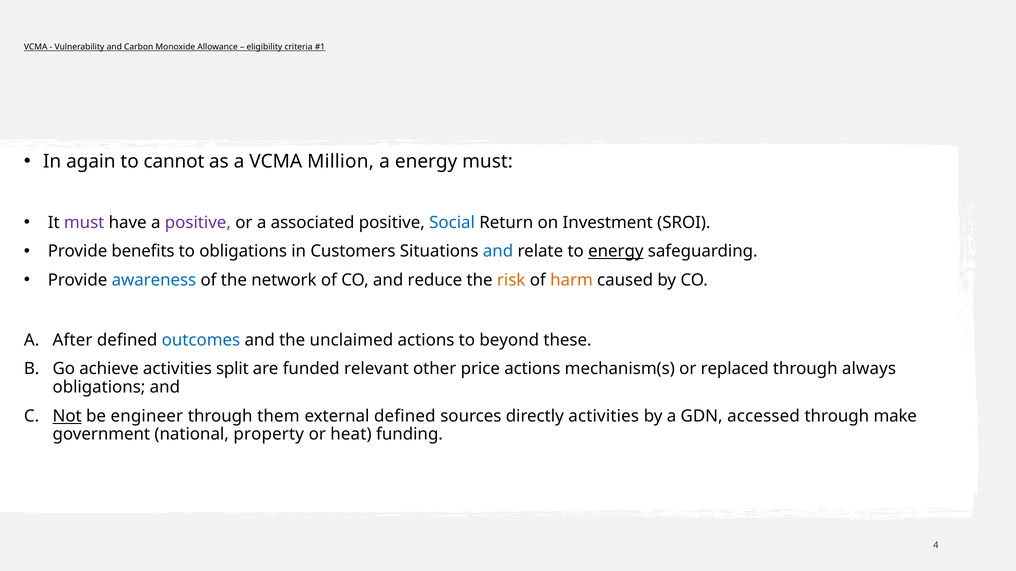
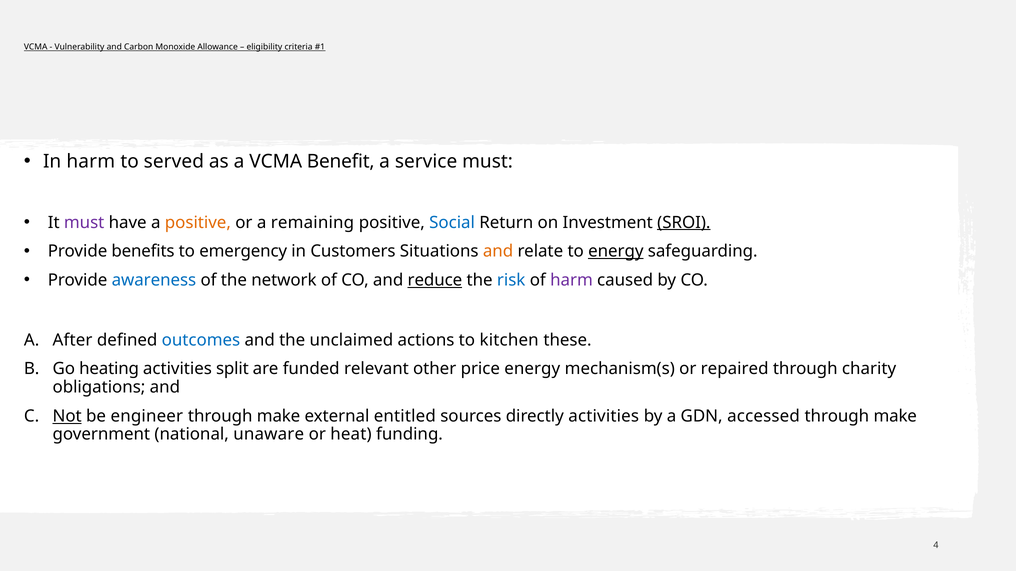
In again: again -> harm (91, 162)
cannot: cannot -> served (174, 162)
Million: Million -> Benefit (341, 162)
a energy: energy -> service (426, 162)
positive colour: purple -> orange (198, 223)
associated: associated -> remaining (312, 223)
SROI underline: none -> present (684, 223)
to obligations: obligations -> emergency (243, 252)
and colour: blue -> orange (498, 252)
reduce underline: none -> present (435, 280)
risk colour: orange -> blue (511, 280)
harm colour: orange -> purple (572, 280)
beyond: beyond -> kitchen (509, 340)
achieve: achieve -> heating (109, 369)
price actions: actions -> energy (532, 369)
replaced: replaced -> repaired (735, 369)
always: always -> charity (869, 369)
them: them -> make (279, 416)
external defined: defined -> entitled (405, 416)
property: property -> unaware (269, 435)
